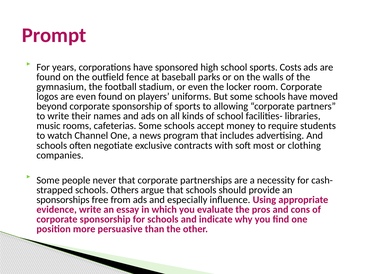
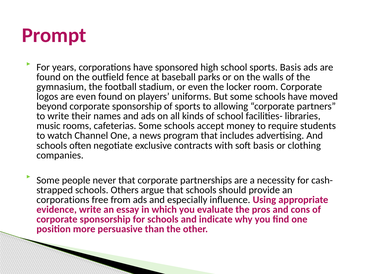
sports Costs: Costs -> Basis (290, 67)
soft most: most -> basis (264, 145)
sponsorships: sponsorships -> corporations (63, 200)
